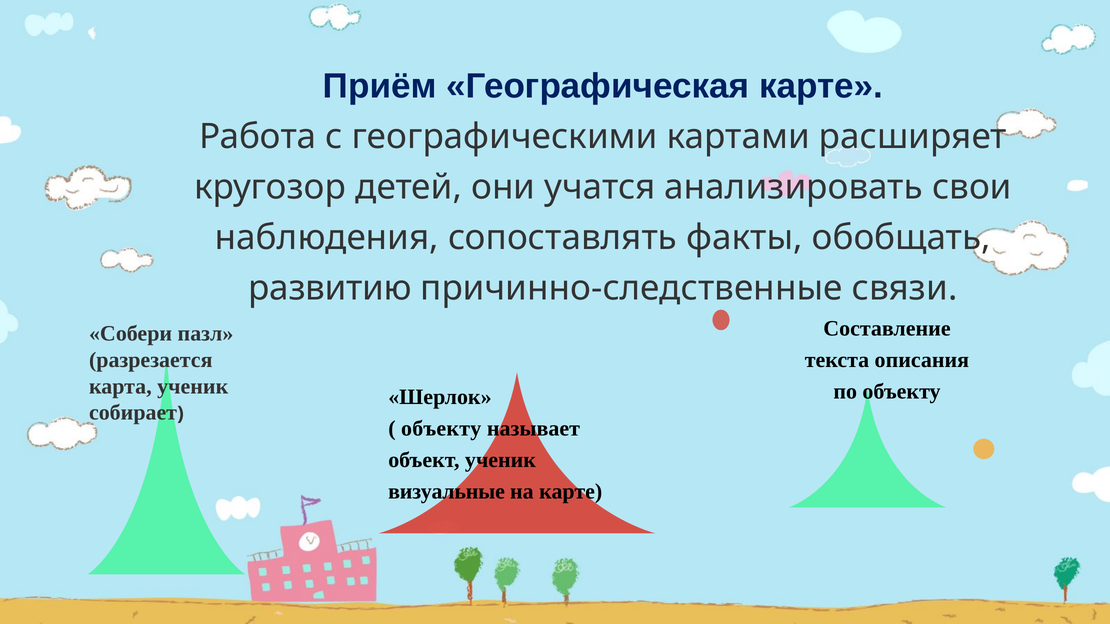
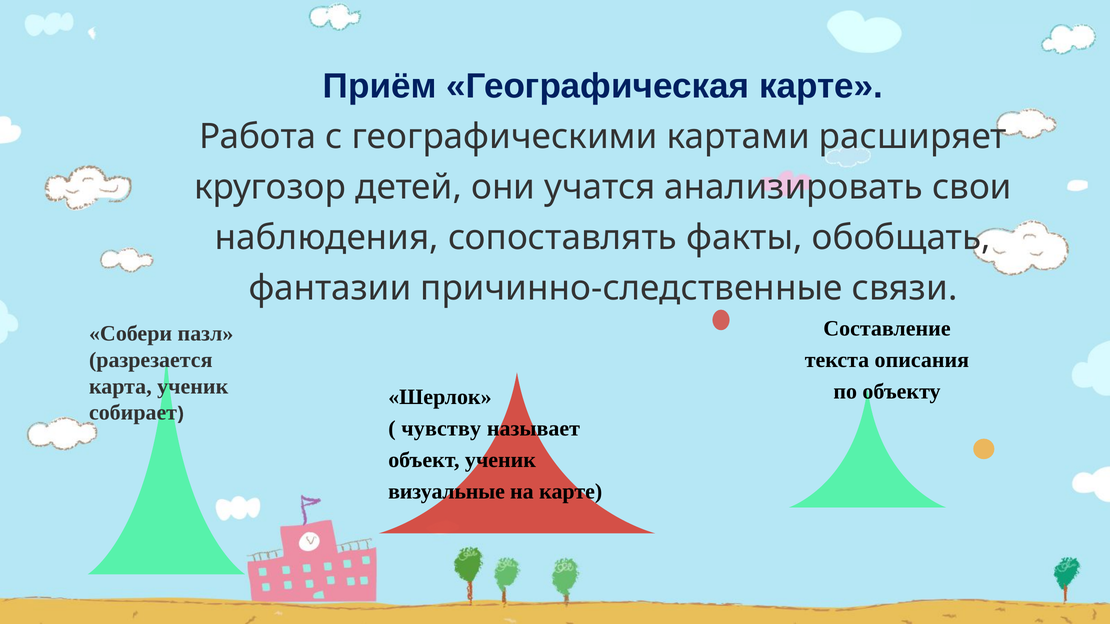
развитию: развитию -> фантазии (330, 289)
объекту: объекту -> чувству (441, 429)
